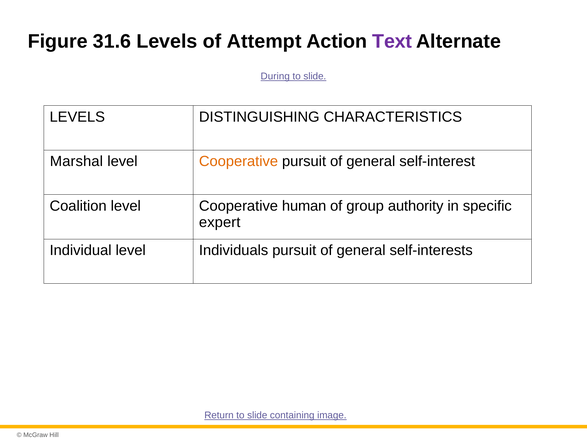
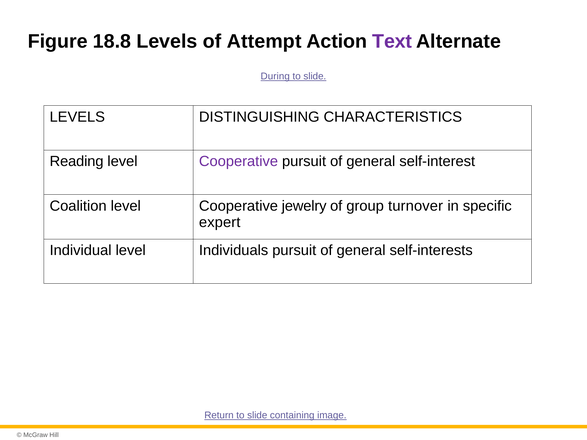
31.6: 31.6 -> 18.8 (112, 41)
Marshal: Marshal -> Reading (77, 161)
Cooperative colour: orange -> purple (238, 161)
human: human -> jewelry (304, 206)
authority: authority -> turnover (416, 206)
